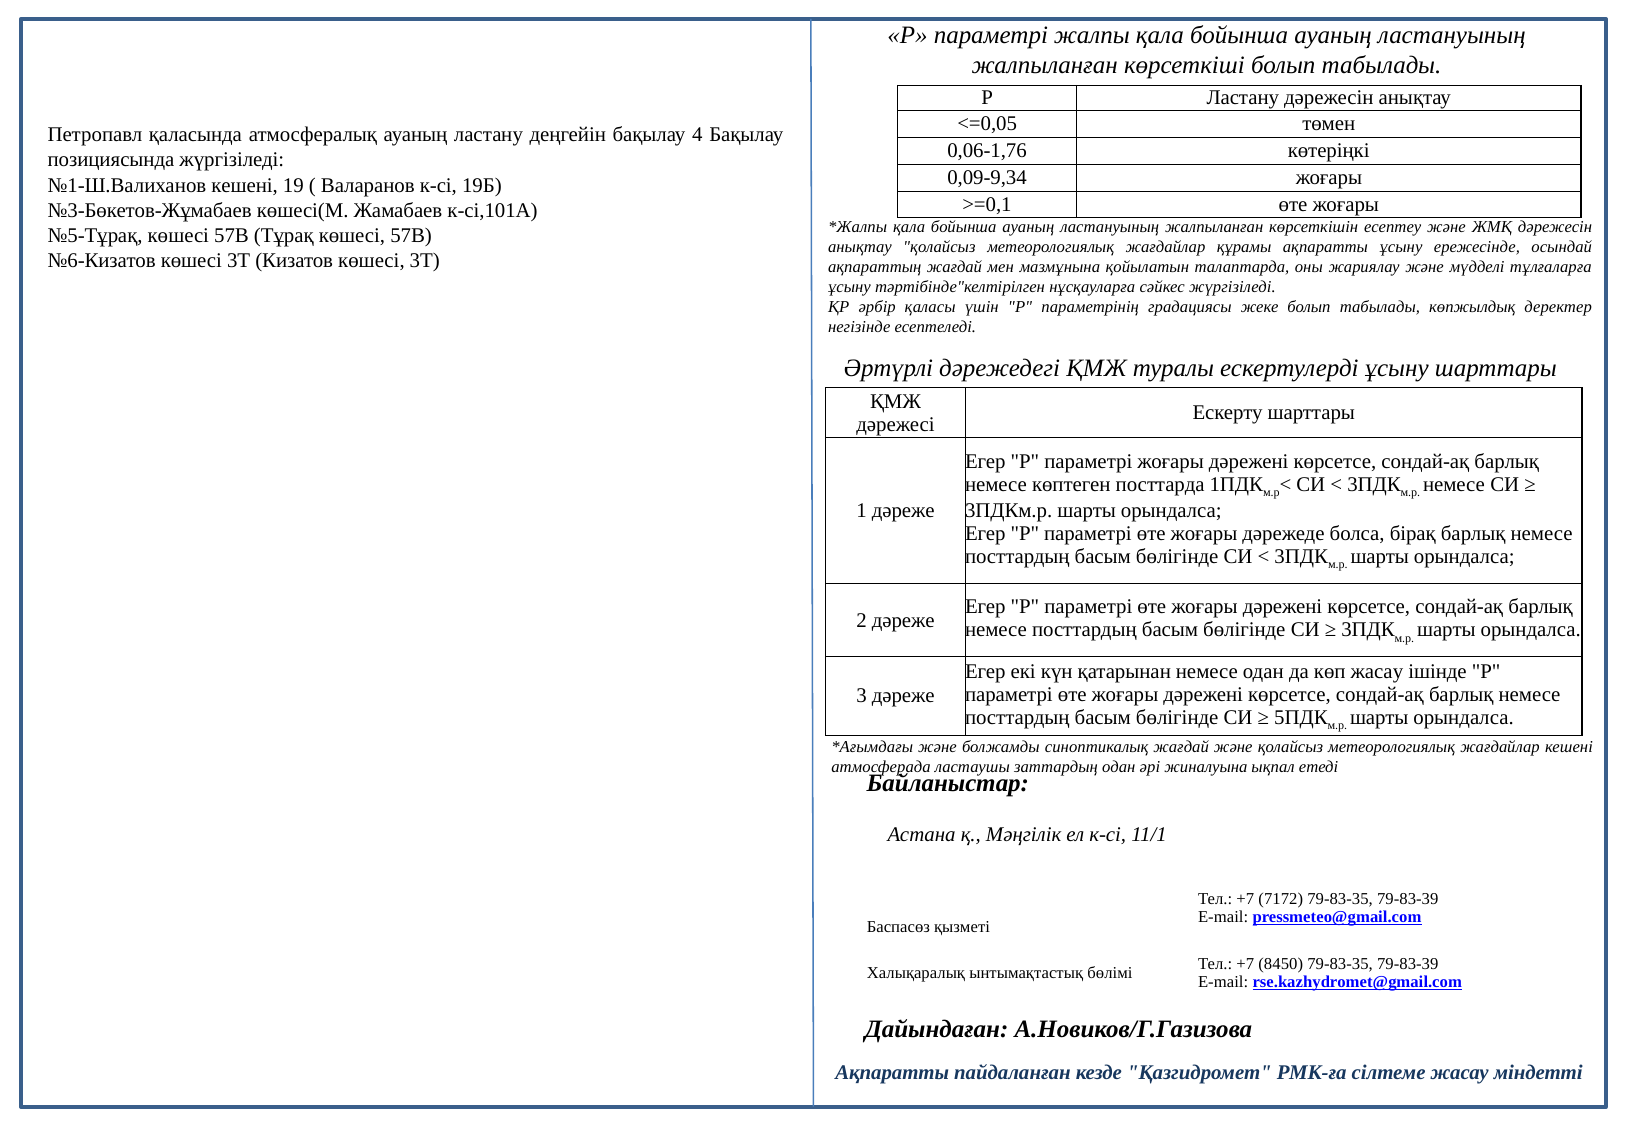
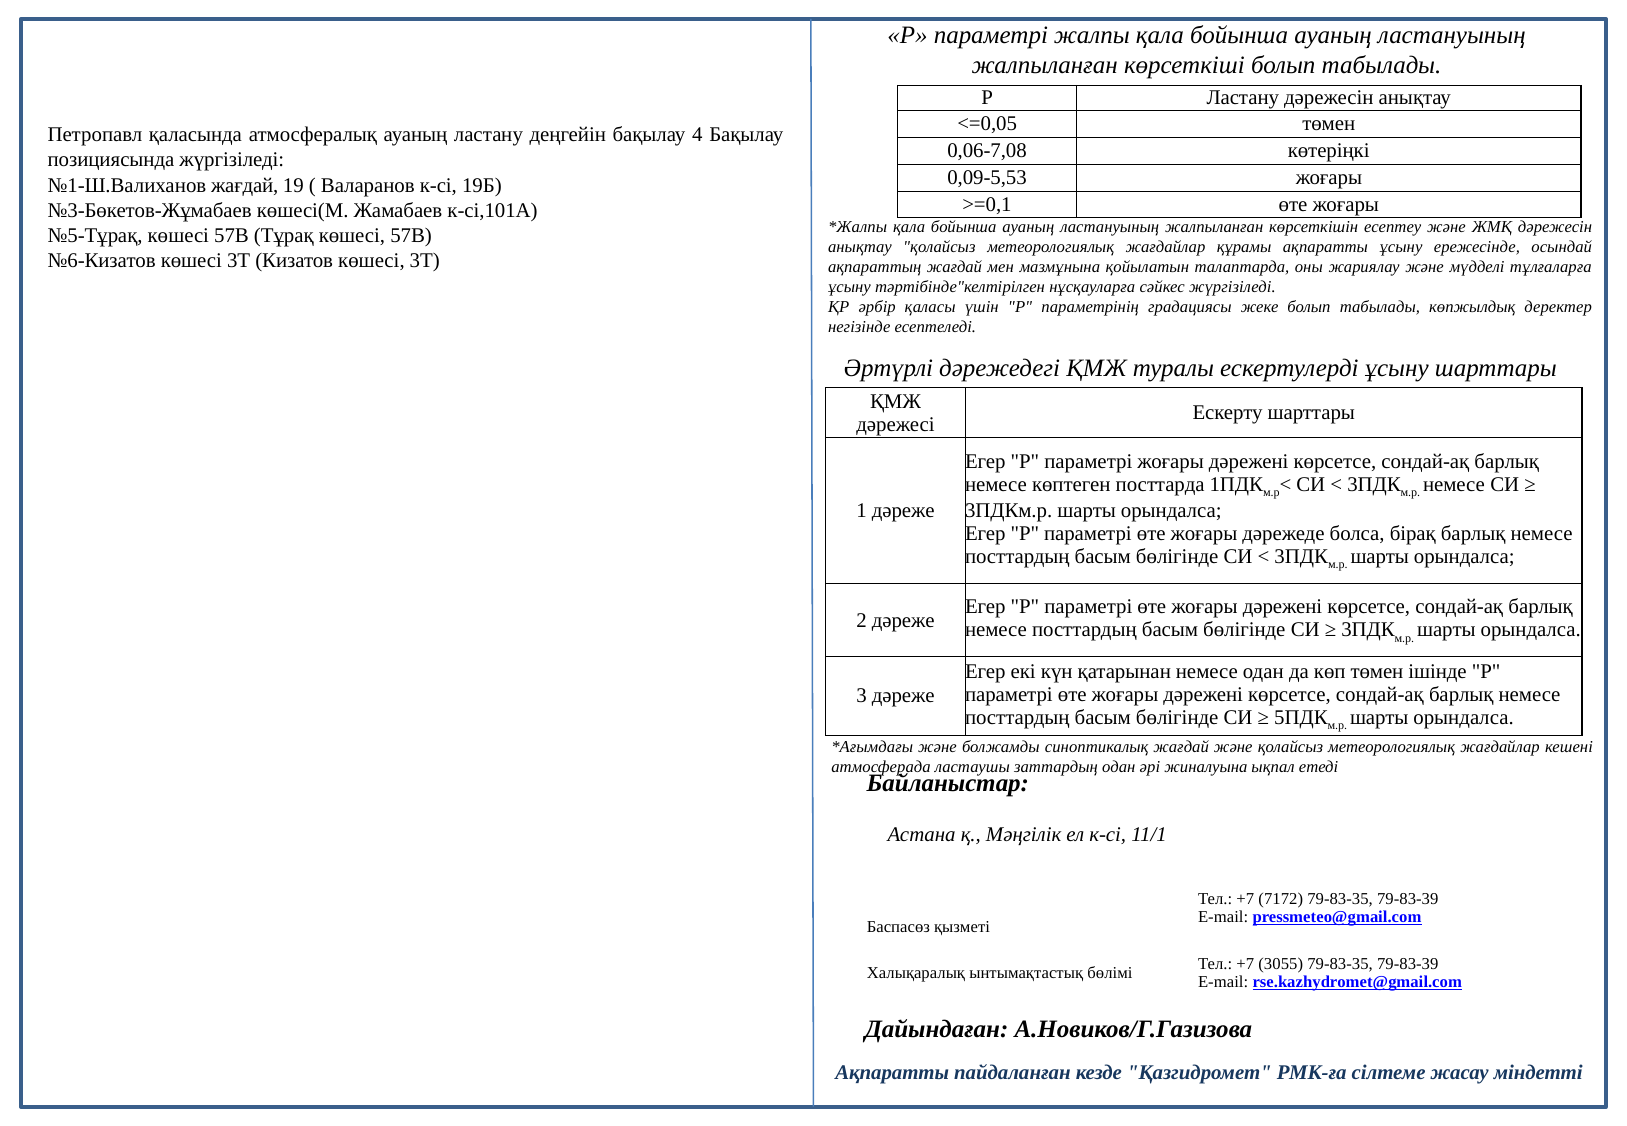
0,06-1,76: 0,06-1,76 -> 0,06-7,08 (987, 151)
0,09-9,34: 0,09-9,34 -> 0,09-5,53 (987, 177)
№1-Ш.Валиханов кешені: кешені -> жағдай (245, 185)
көп жасау: жасау -> төмен (1377, 671)
8450: 8450 -> 3055 (1281, 964)
